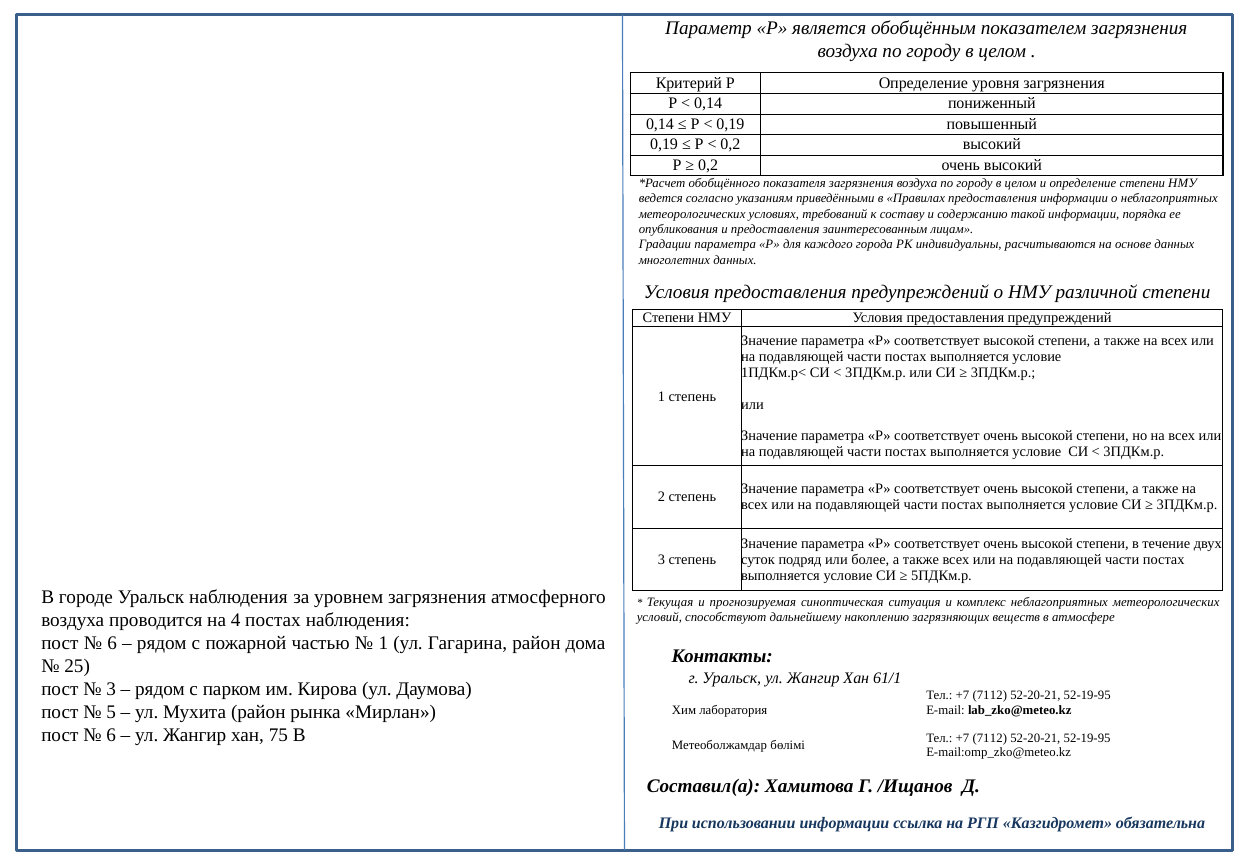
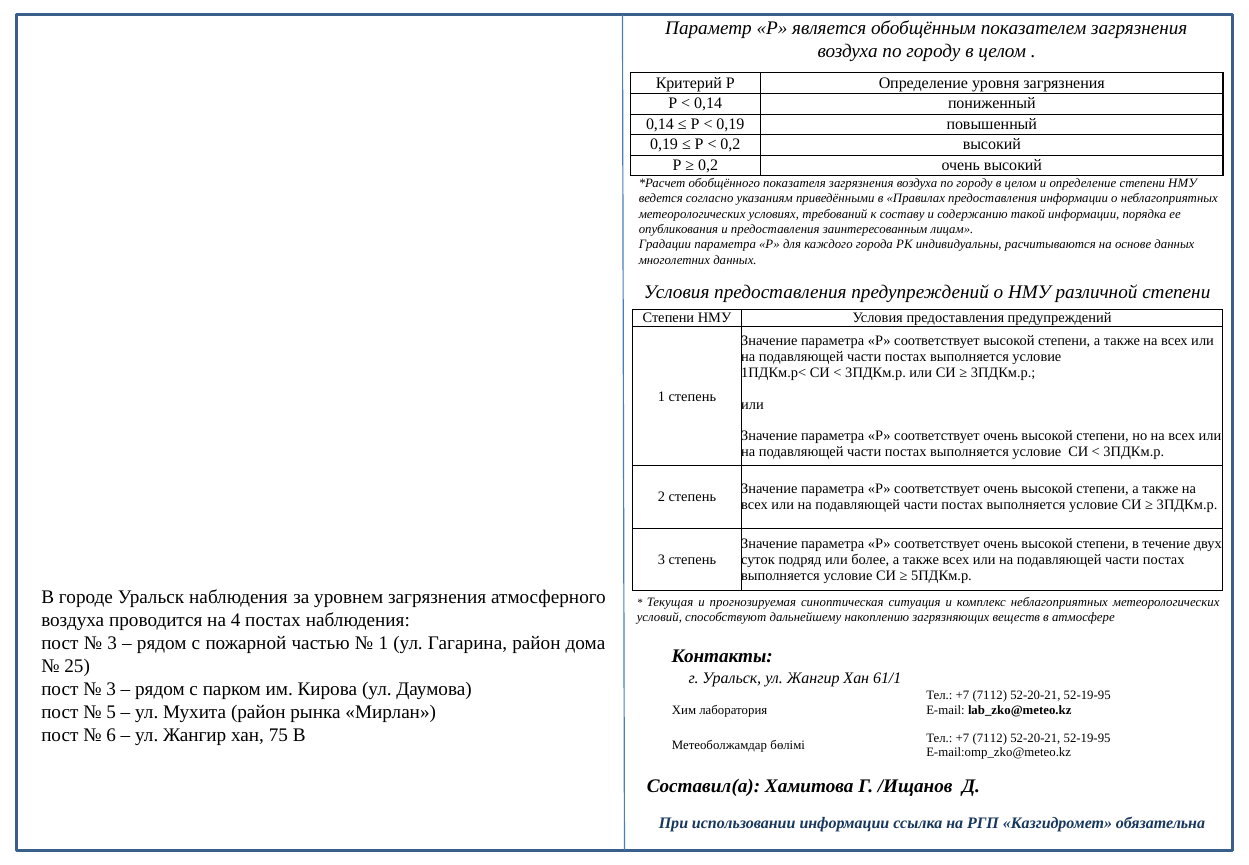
6: 6 -> 3 (112, 643)
